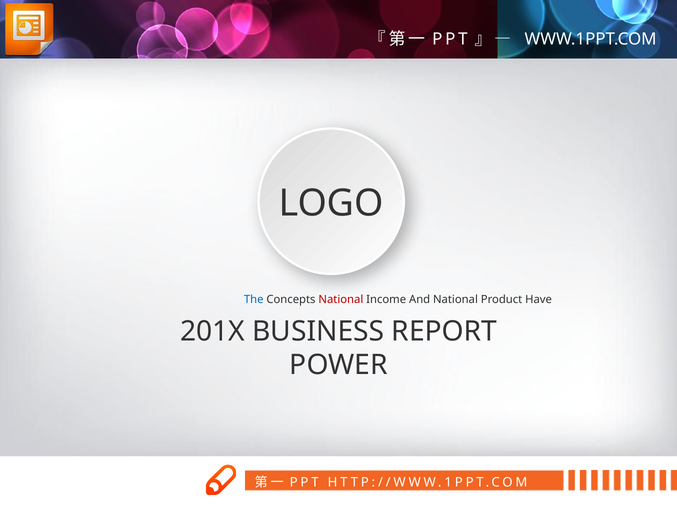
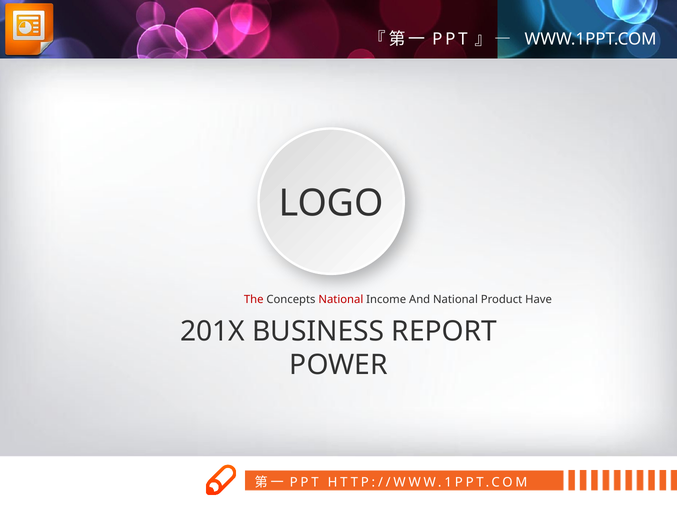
The colour: blue -> red (254, 299)
